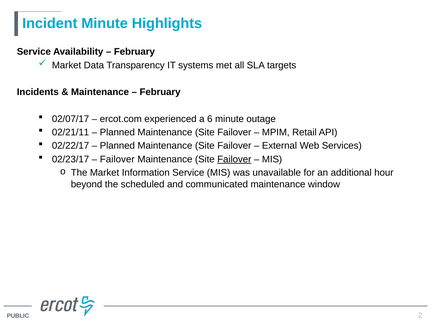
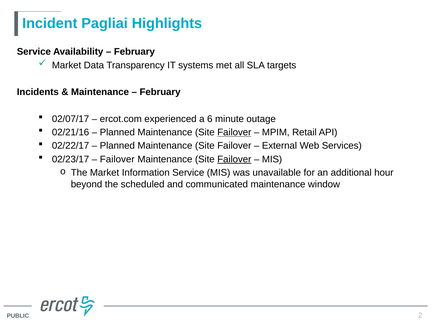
Incident Minute: Minute -> Pagliai (105, 23)
02/21/11: 02/21/11 -> 02/21/16 (71, 132)
Failover underline: none -> present (234, 132)
